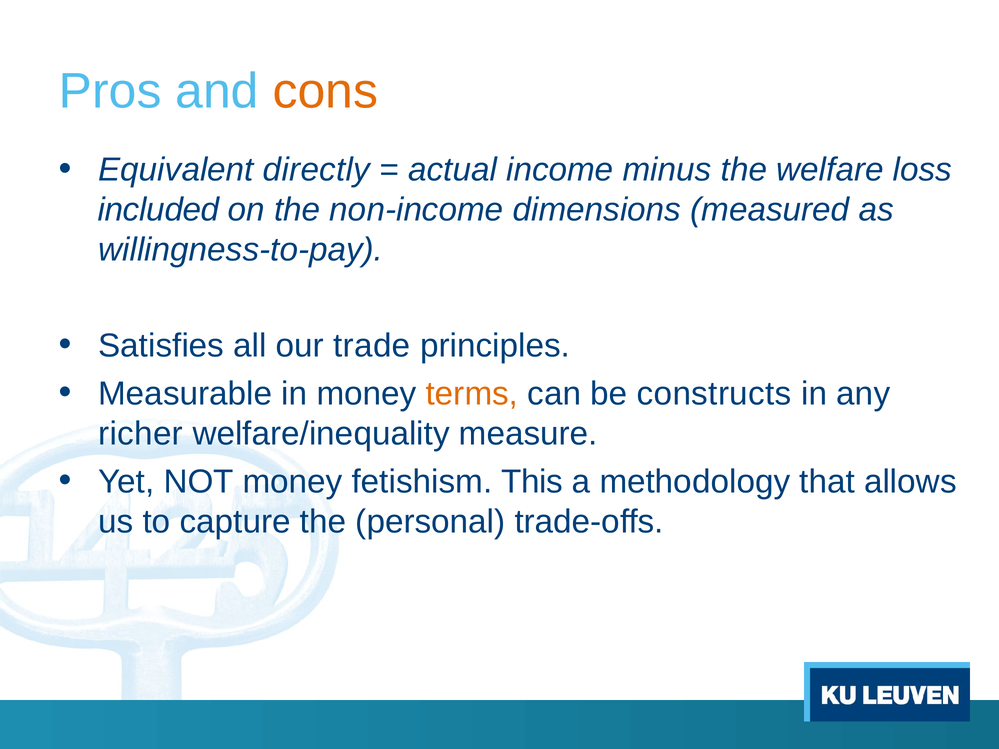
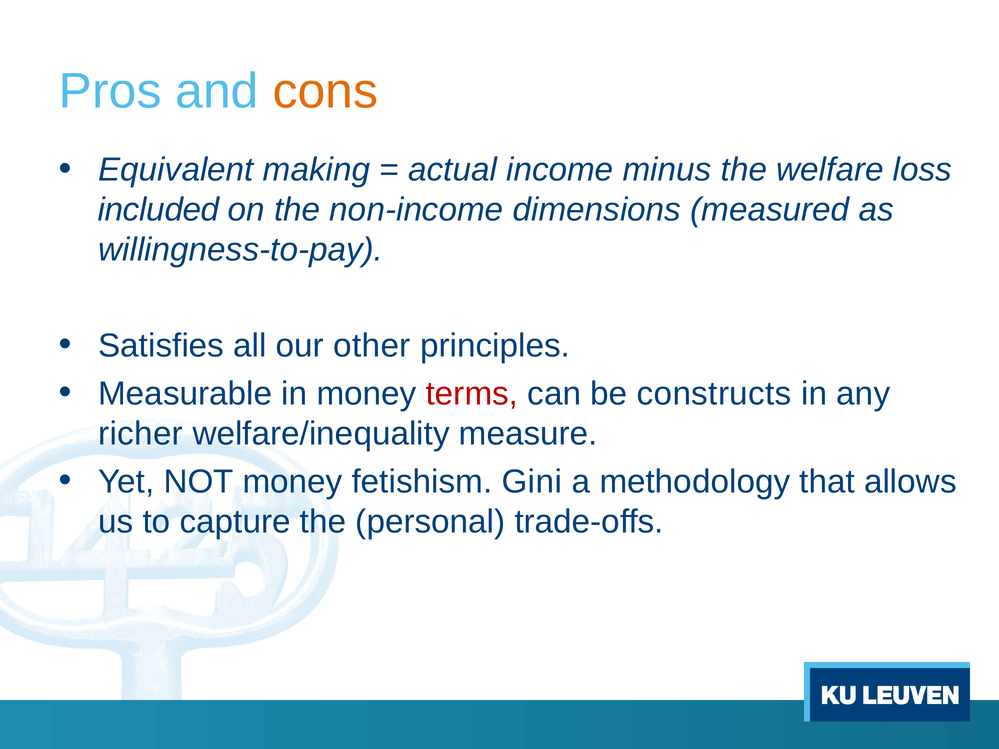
directly: directly -> making (317, 170)
trade: trade -> other (372, 346)
terms colour: orange -> red (472, 394)
This: This -> Gini (532, 482)
